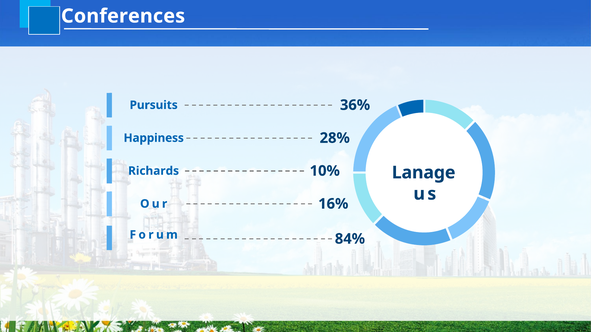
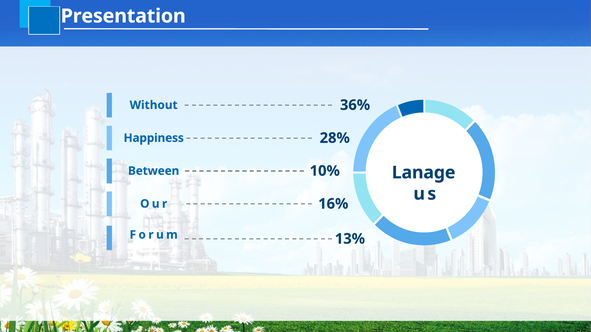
Conferences: Conferences -> Presentation (123, 16)
Pursuits: Pursuits -> Without (154, 105)
Richards: Richards -> Between (154, 171)
84%: 84% -> 13% (350, 239)
